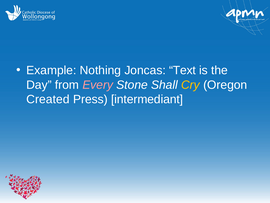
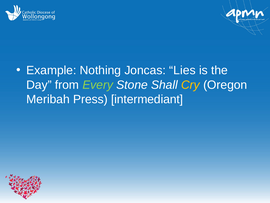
Text: Text -> Lies (182, 70)
Every colour: pink -> light green (98, 85)
Created: Created -> Meribah (48, 99)
